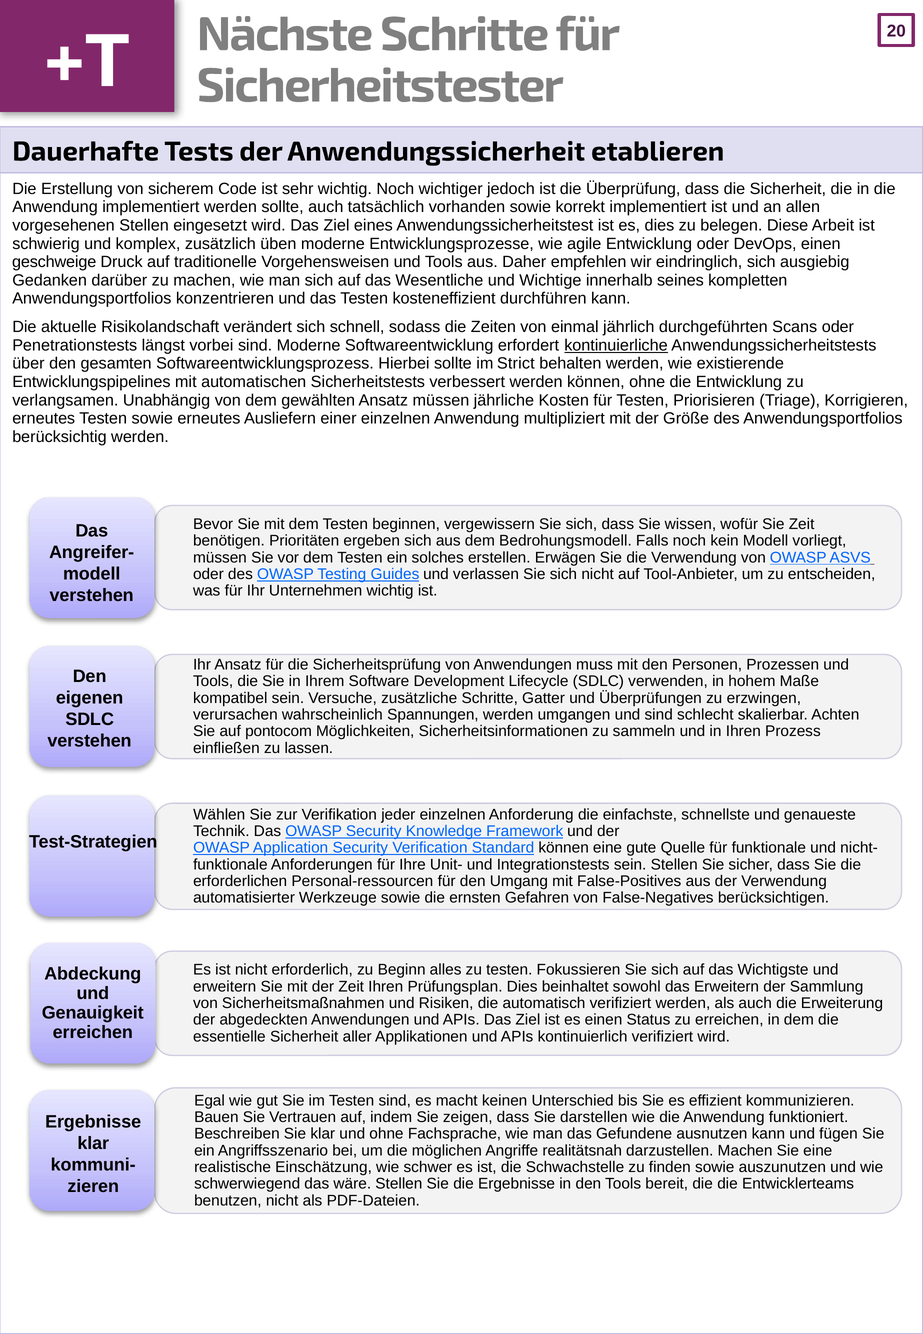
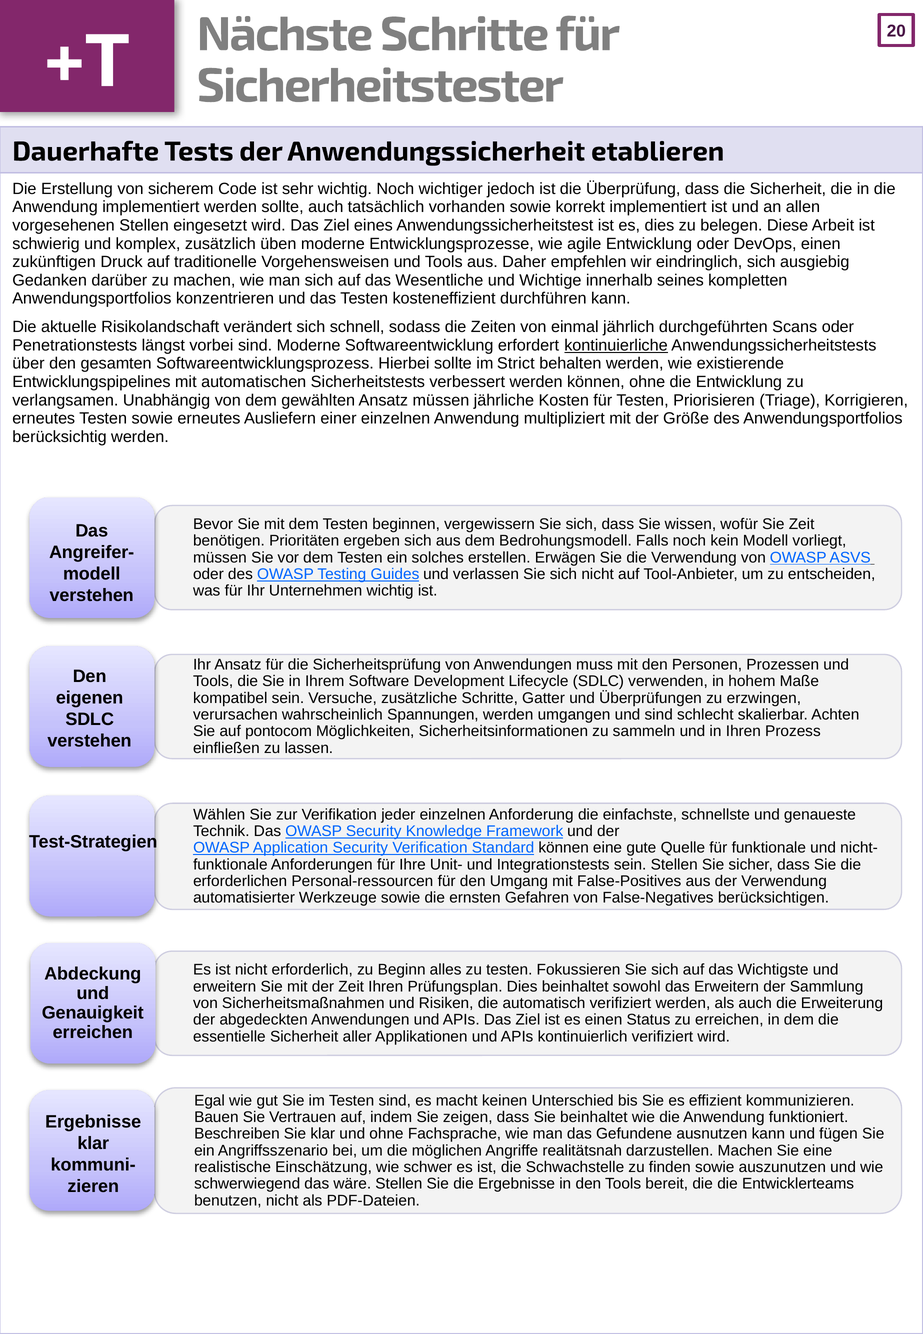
geschweige: geschweige -> zukünftigen (54, 262)
Sie darstellen: darstellen -> beinhaltet (594, 1116)
